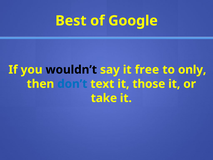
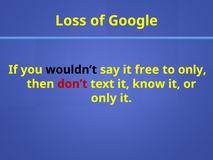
Best: Best -> Loss (71, 21)
don’t colour: blue -> red (72, 84)
those: those -> know (149, 84)
take: take -> only (104, 98)
